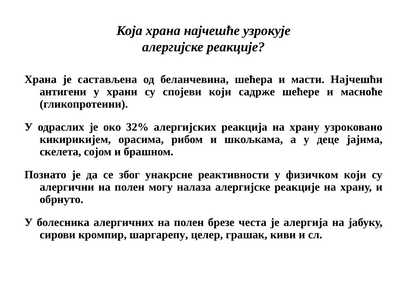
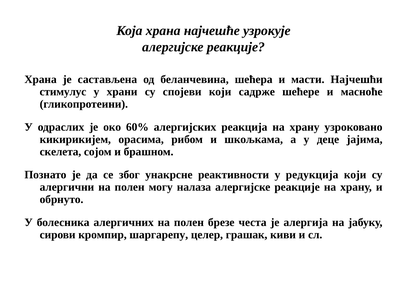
антигени: антигени -> стимулус (63, 92)
32%: 32% -> 60% (137, 127)
физичком: физичком -> редукција (312, 174)
